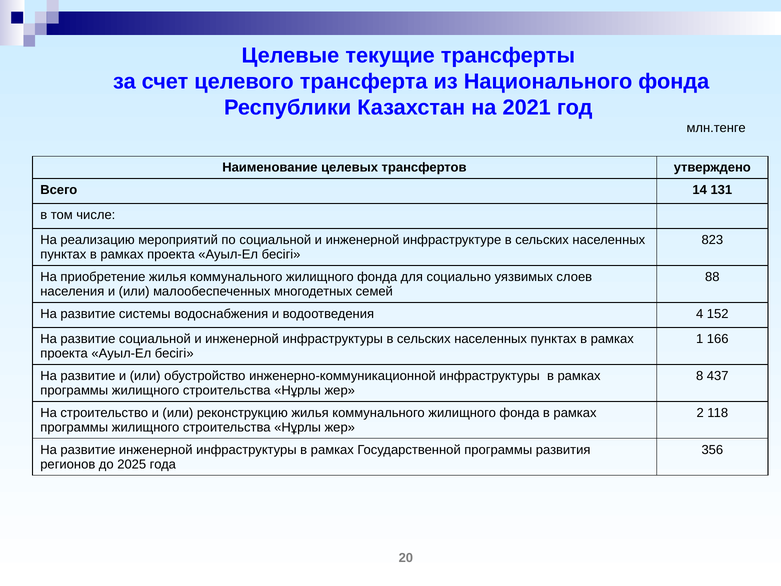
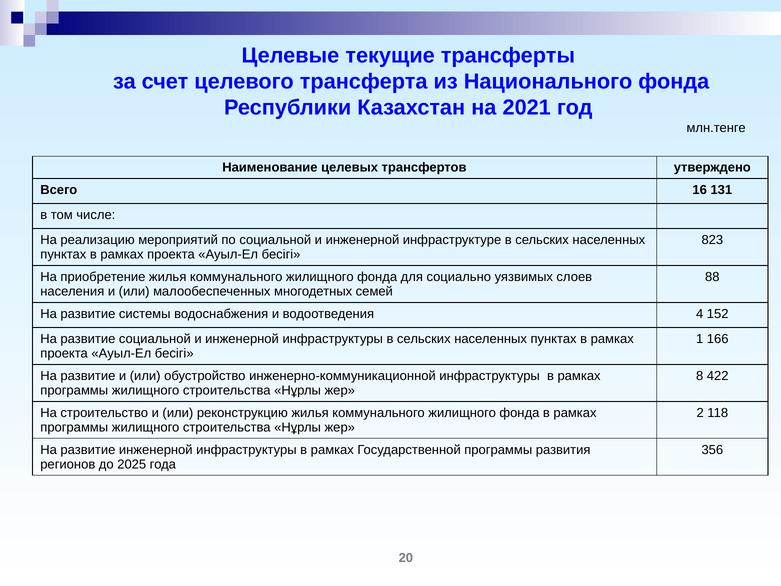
14: 14 -> 16 (700, 190)
437: 437 -> 422 (718, 376)
